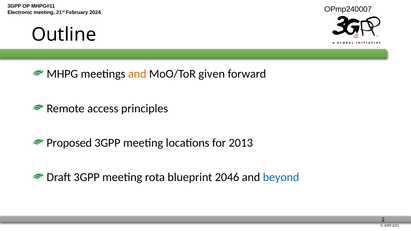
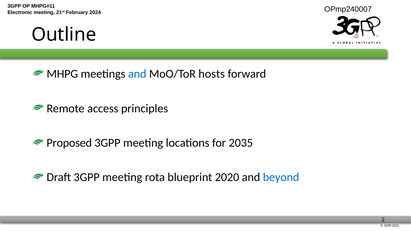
and colour: orange -> blue (137, 74)
given: given -> hosts (212, 74)
2013: 2013 -> 2035 (241, 143)
2046: 2046 -> 2020 (227, 177)
